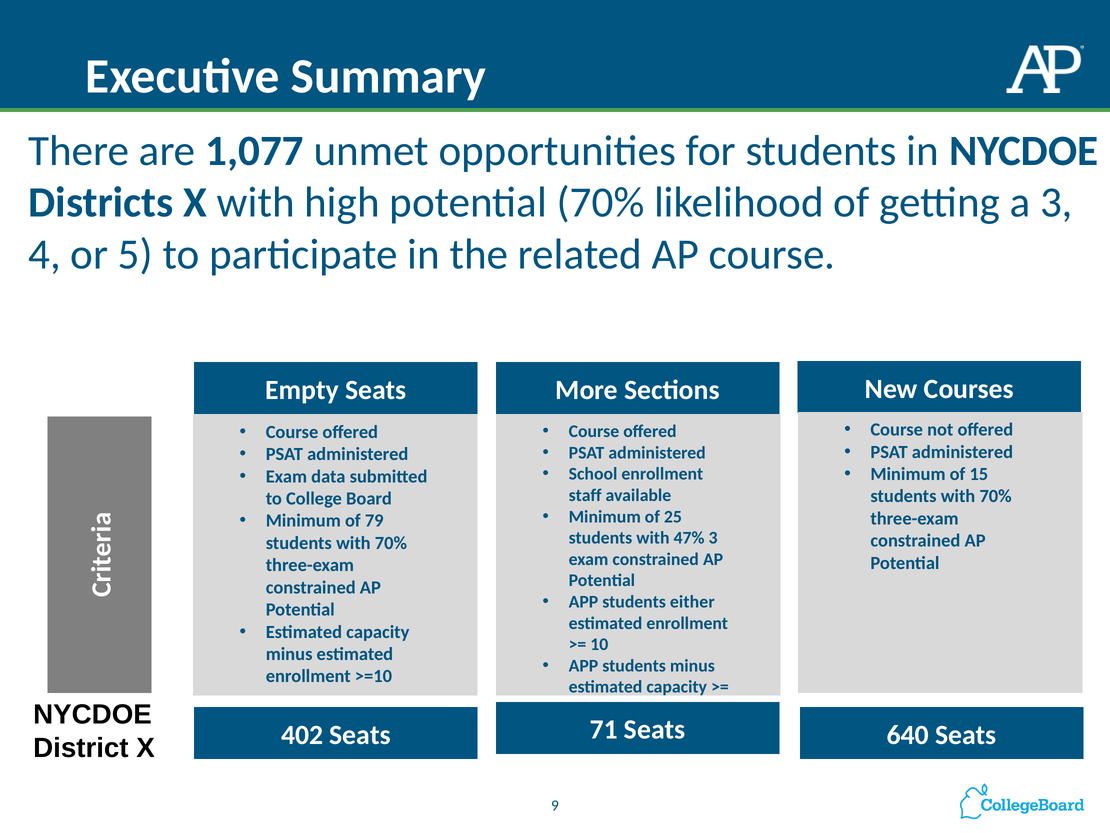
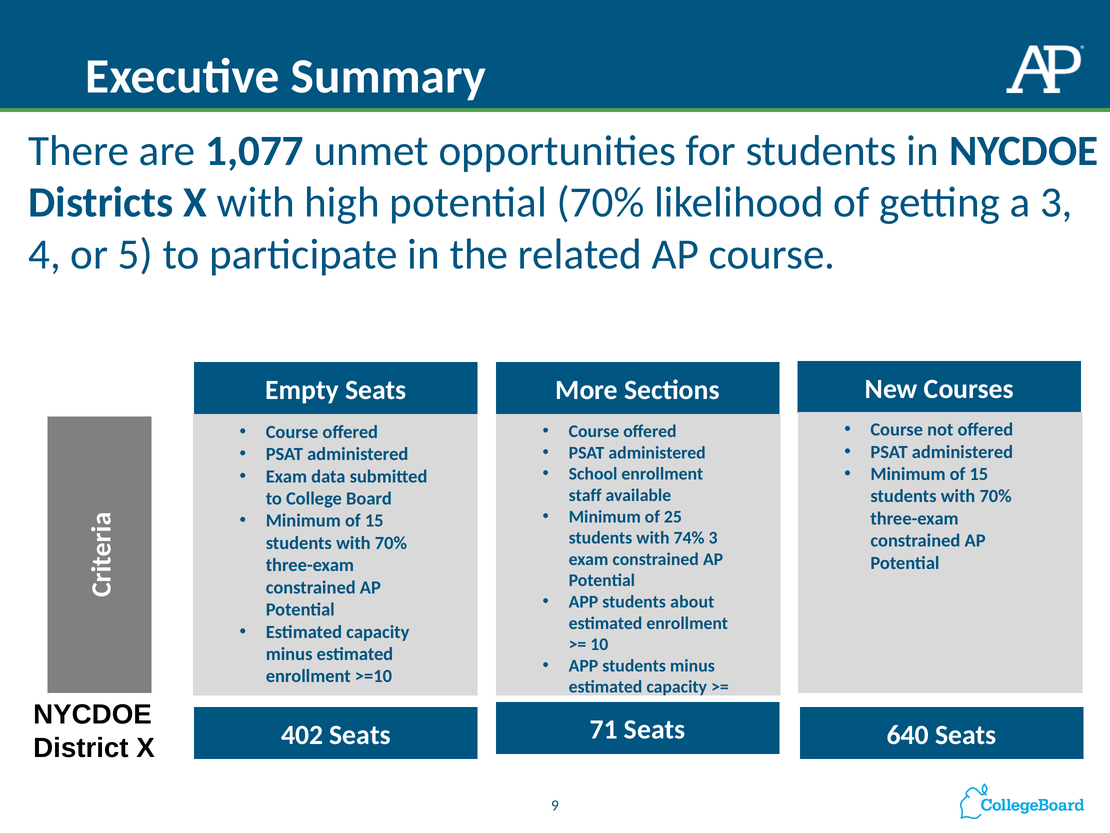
79: 79 -> 15 (374, 521)
47%: 47% -> 74% (689, 538)
either: either -> about (692, 602)
